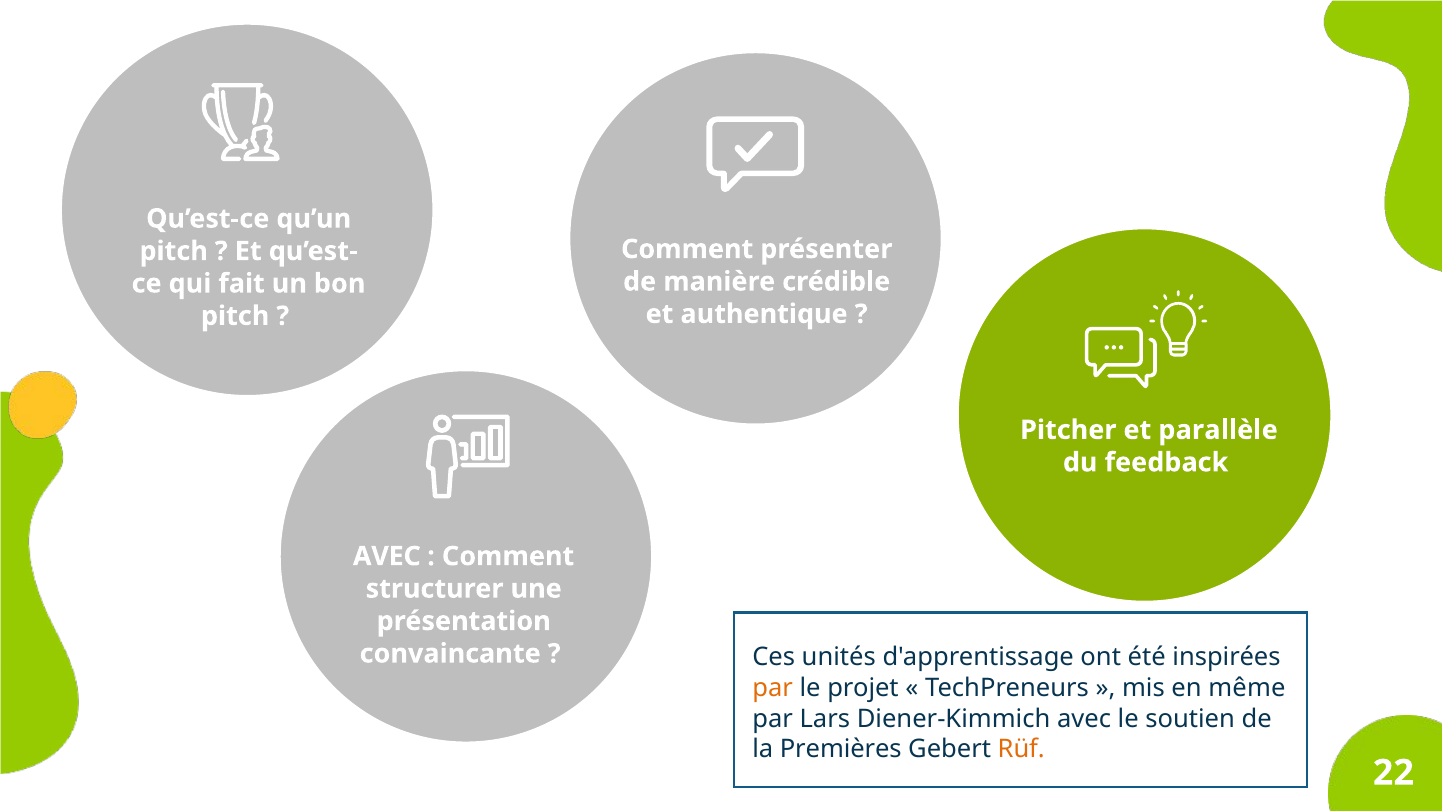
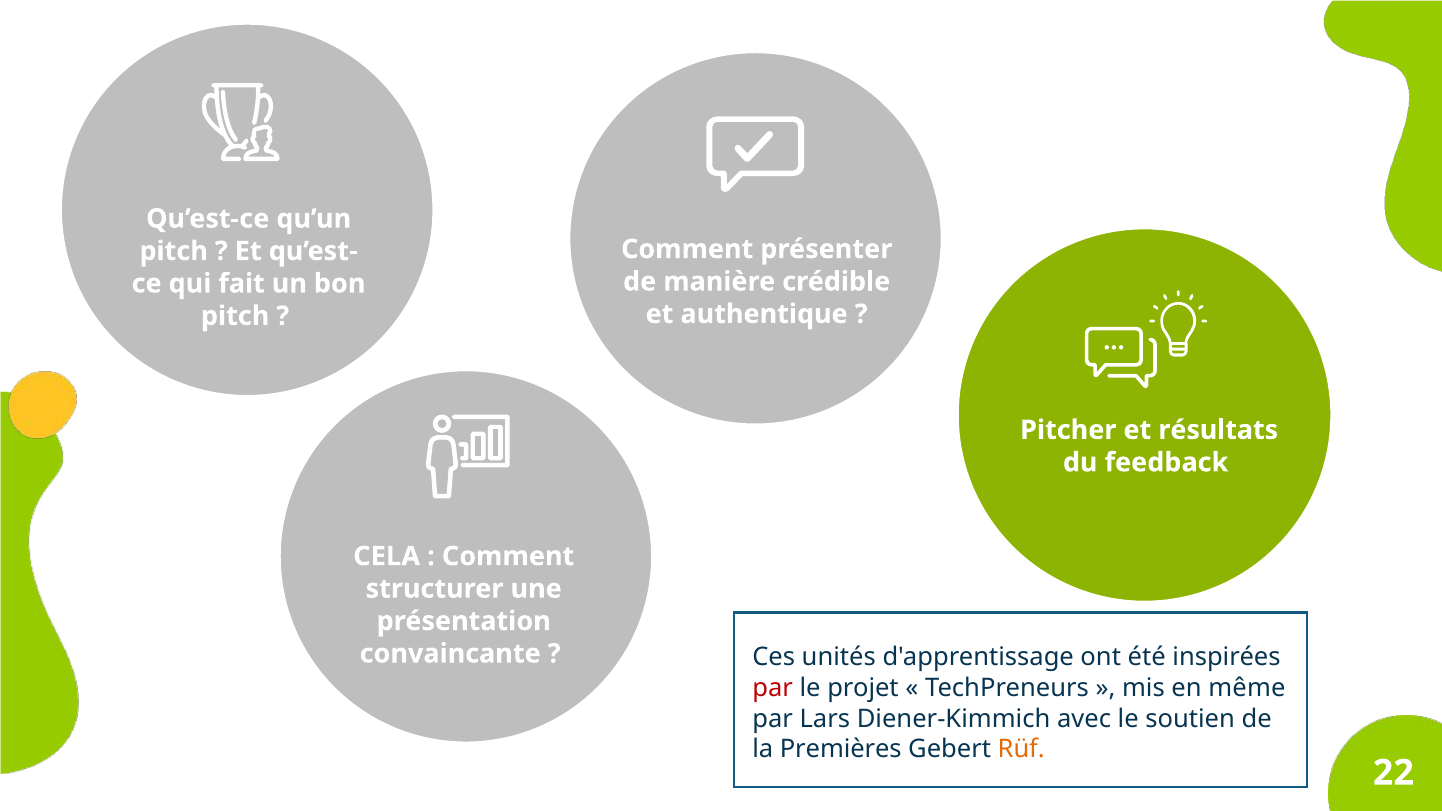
parallèle: parallèle -> résultats (1218, 430)
AVEC: AVEC -> CELA (387, 556)
par colour: orange -> red (773, 688)
